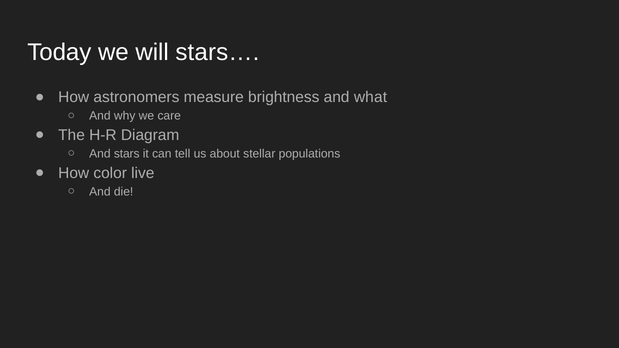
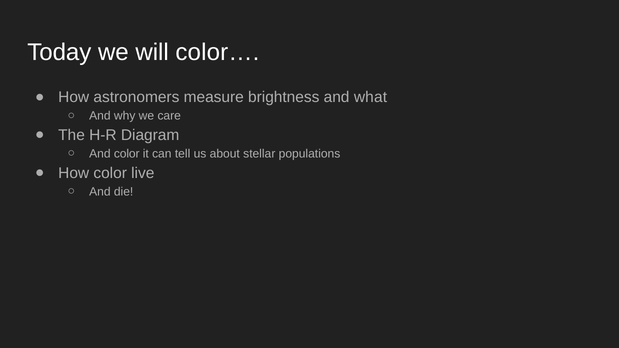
stars…: stars… -> color… (217, 52)
And stars: stars -> color (127, 154)
